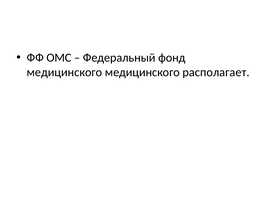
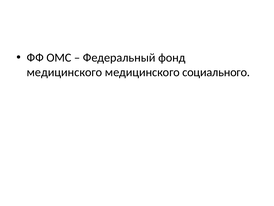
располагает: располагает -> социального (216, 72)
